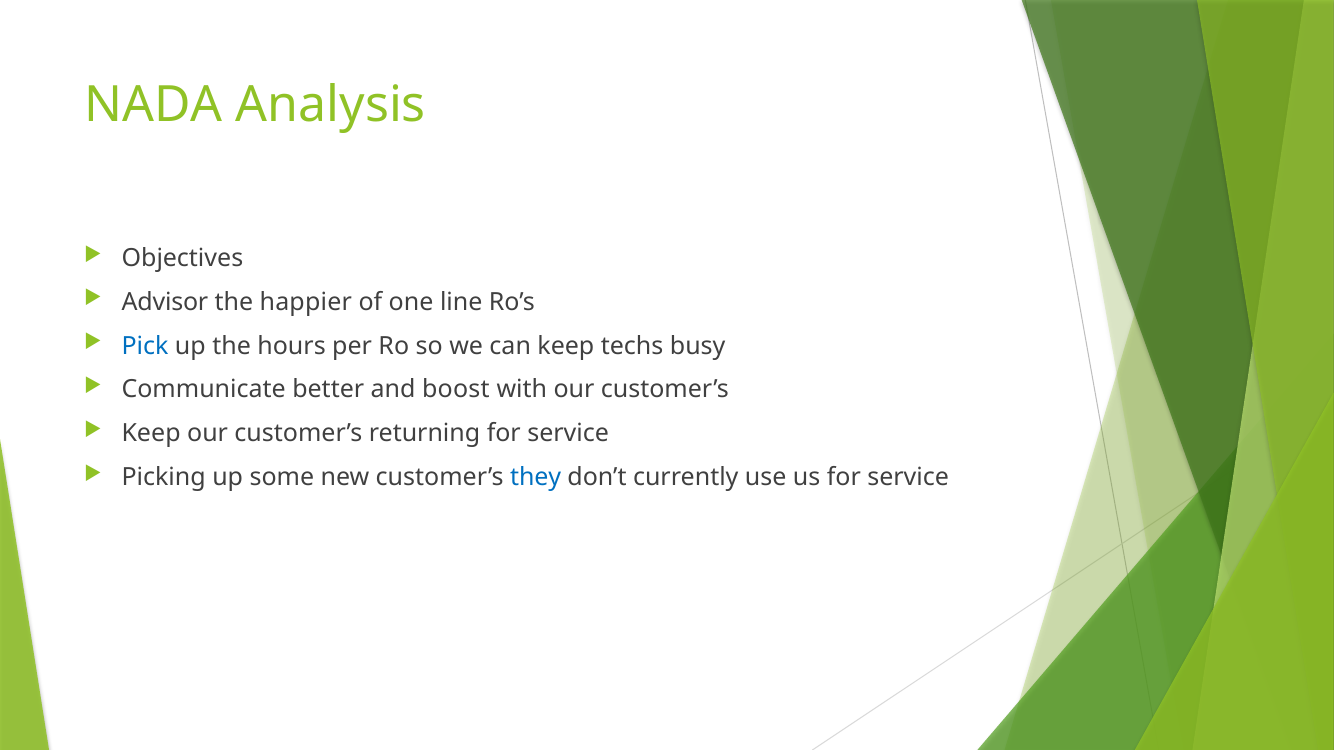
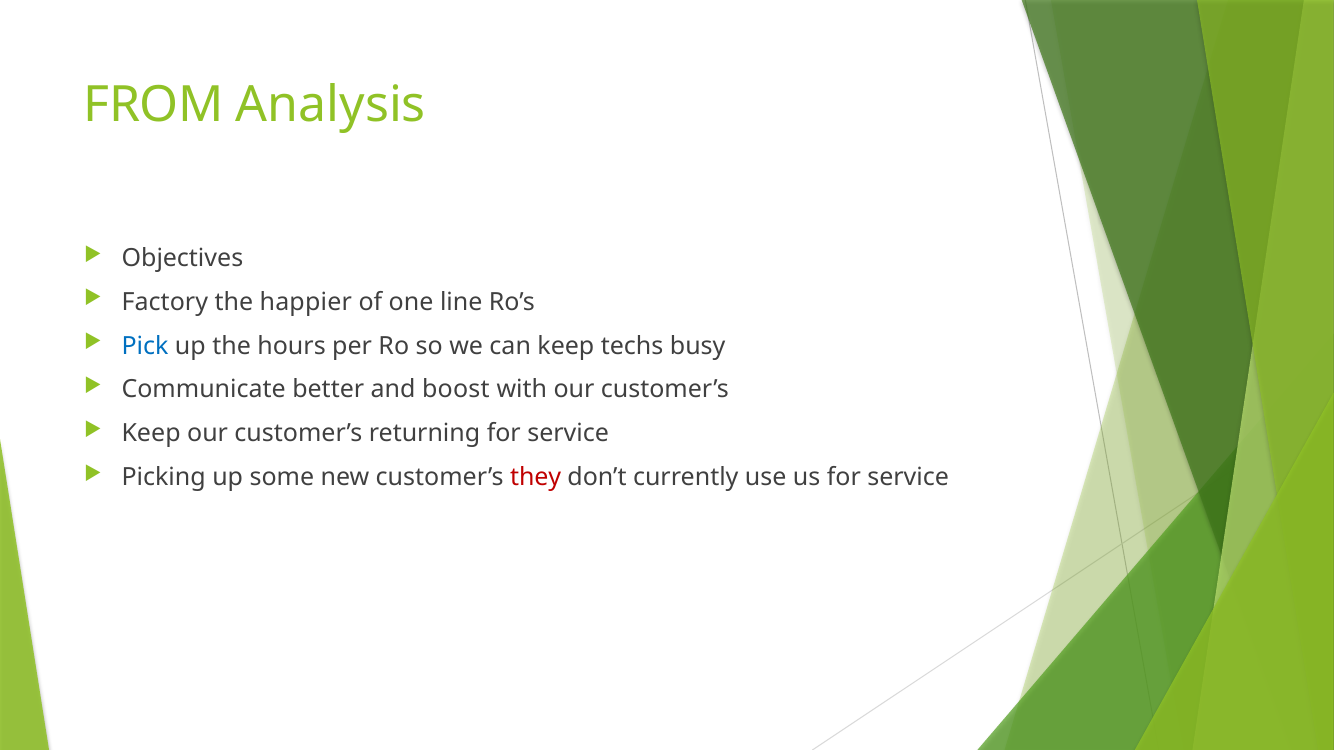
NADA: NADA -> FROM (154, 105)
Advisor: Advisor -> Factory (165, 302)
they colour: blue -> red (536, 478)
